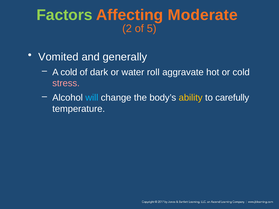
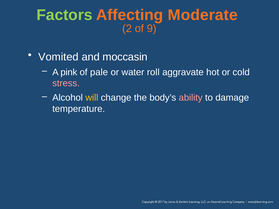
5: 5 -> 9 (152, 29)
generally: generally -> moccasin (125, 57)
A cold: cold -> pink (69, 72)
dark: dark -> pale (99, 72)
will colour: light blue -> yellow (92, 98)
ability colour: yellow -> pink (191, 98)
carefully: carefully -> damage (232, 98)
